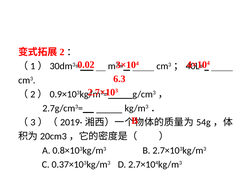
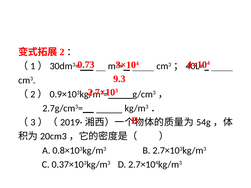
0.02: 0.02 -> 0.73 (86, 65)
6.3: 6.3 -> 9.3 (119, 79)
